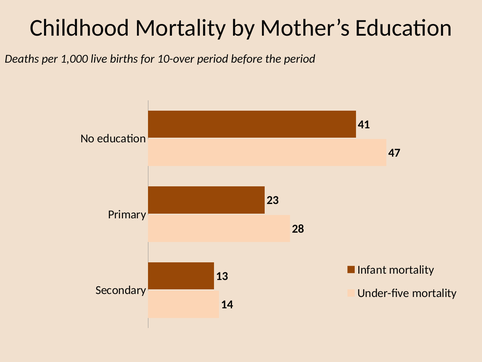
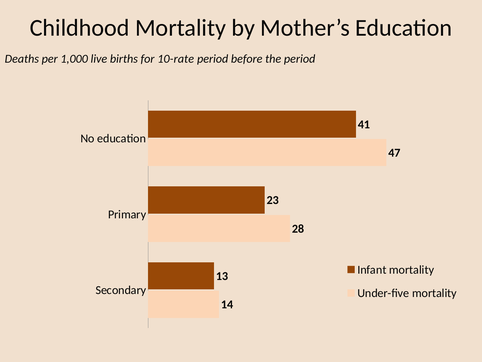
10-over: 10-over -> 10-rate (176, 59)
